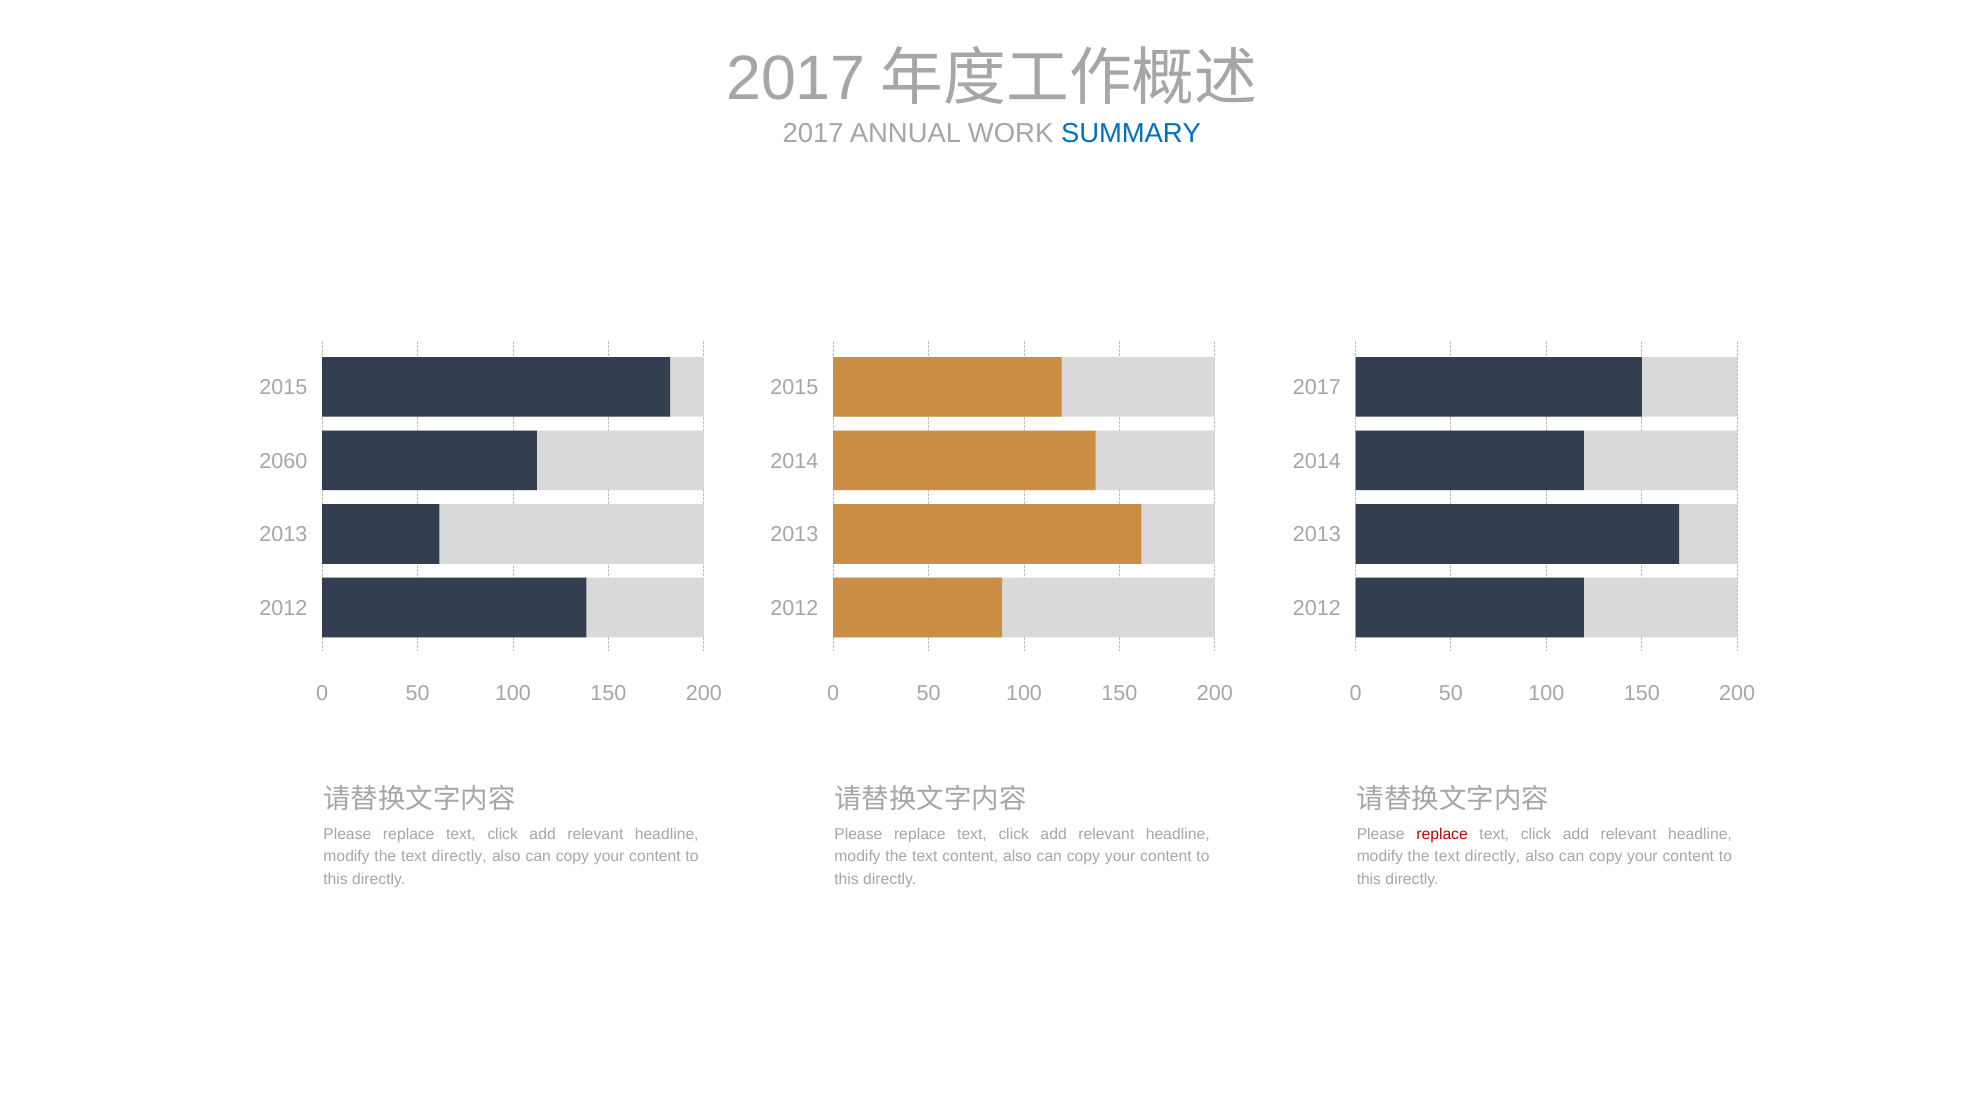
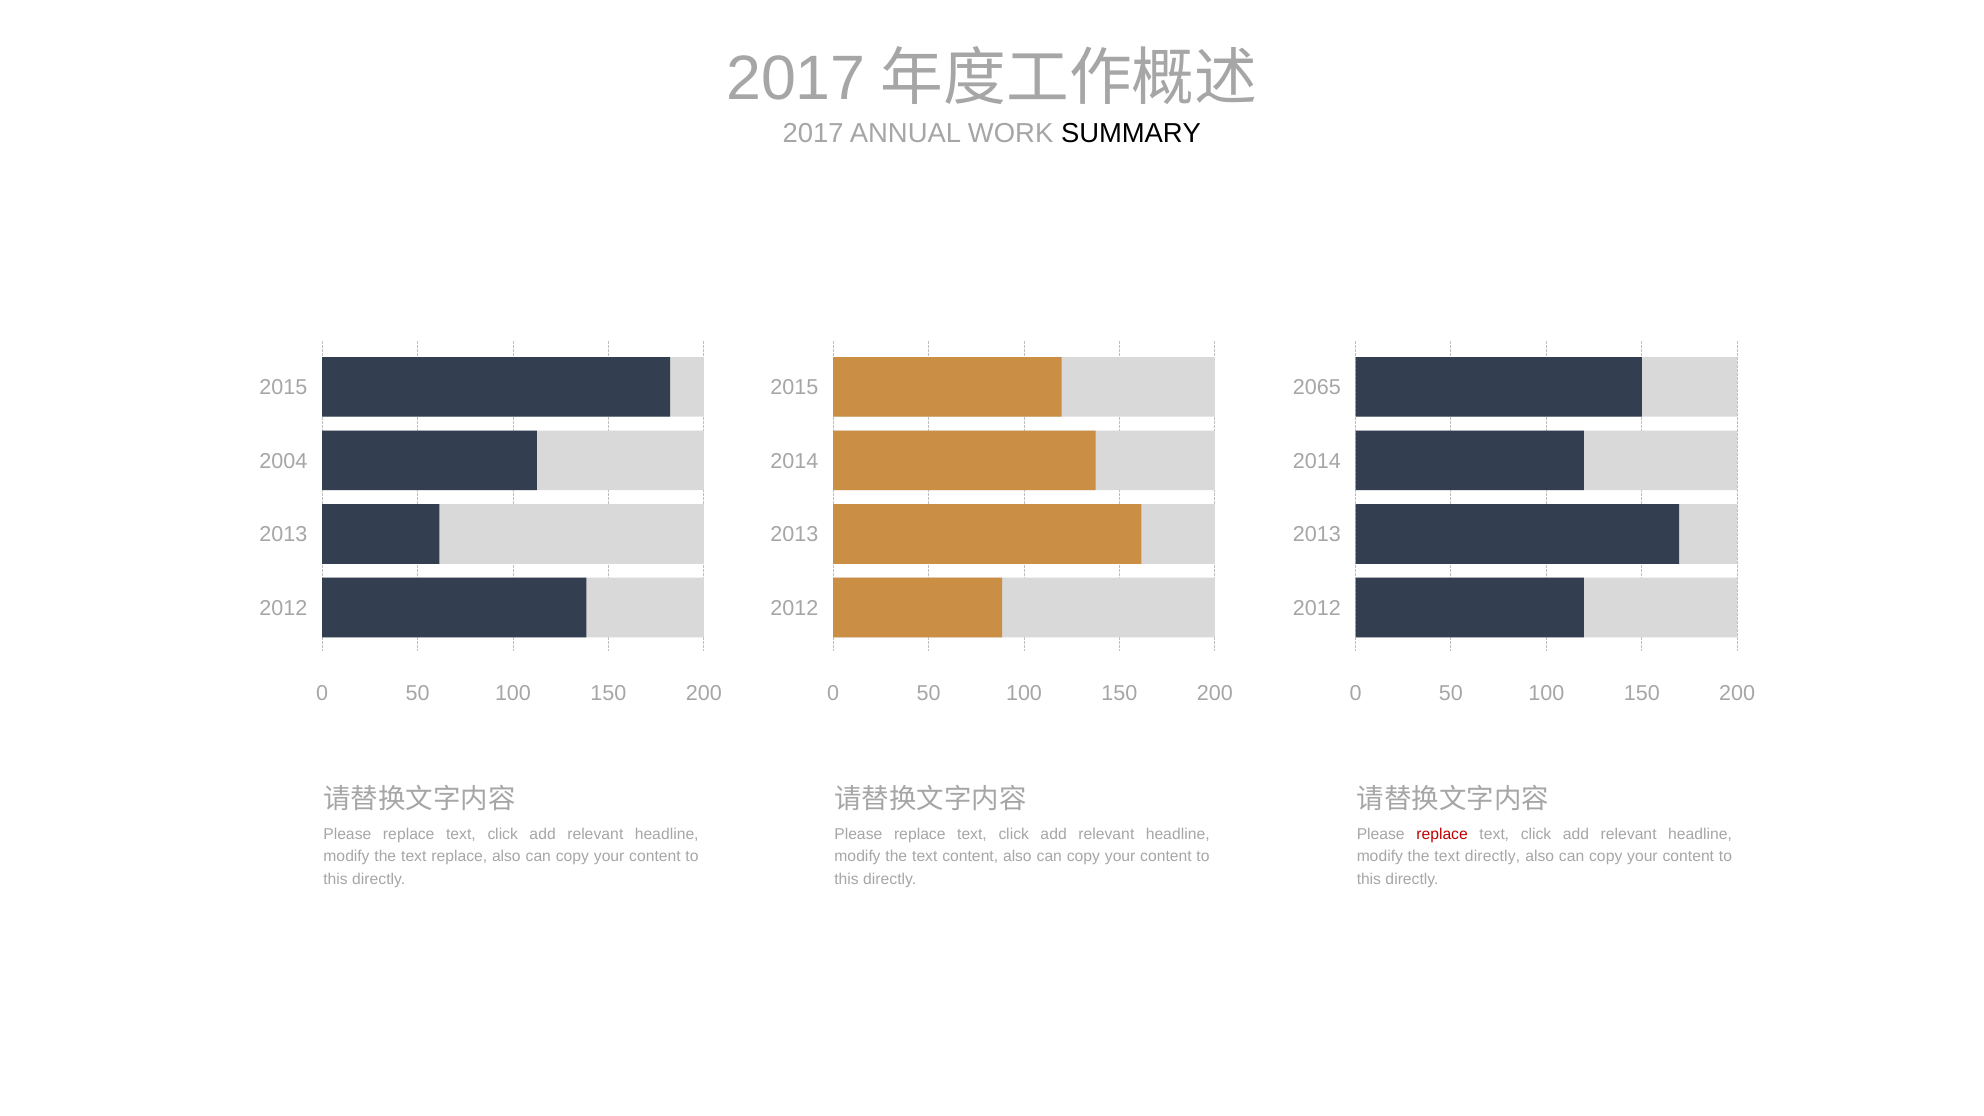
SUMMARY colour: blue -> black (1131, 133)
2017: 2017 -> 2065 (1317, 387)
2060: 2060 -> 2004 (283, 461)
directly: directly -> replace (459, 857)
